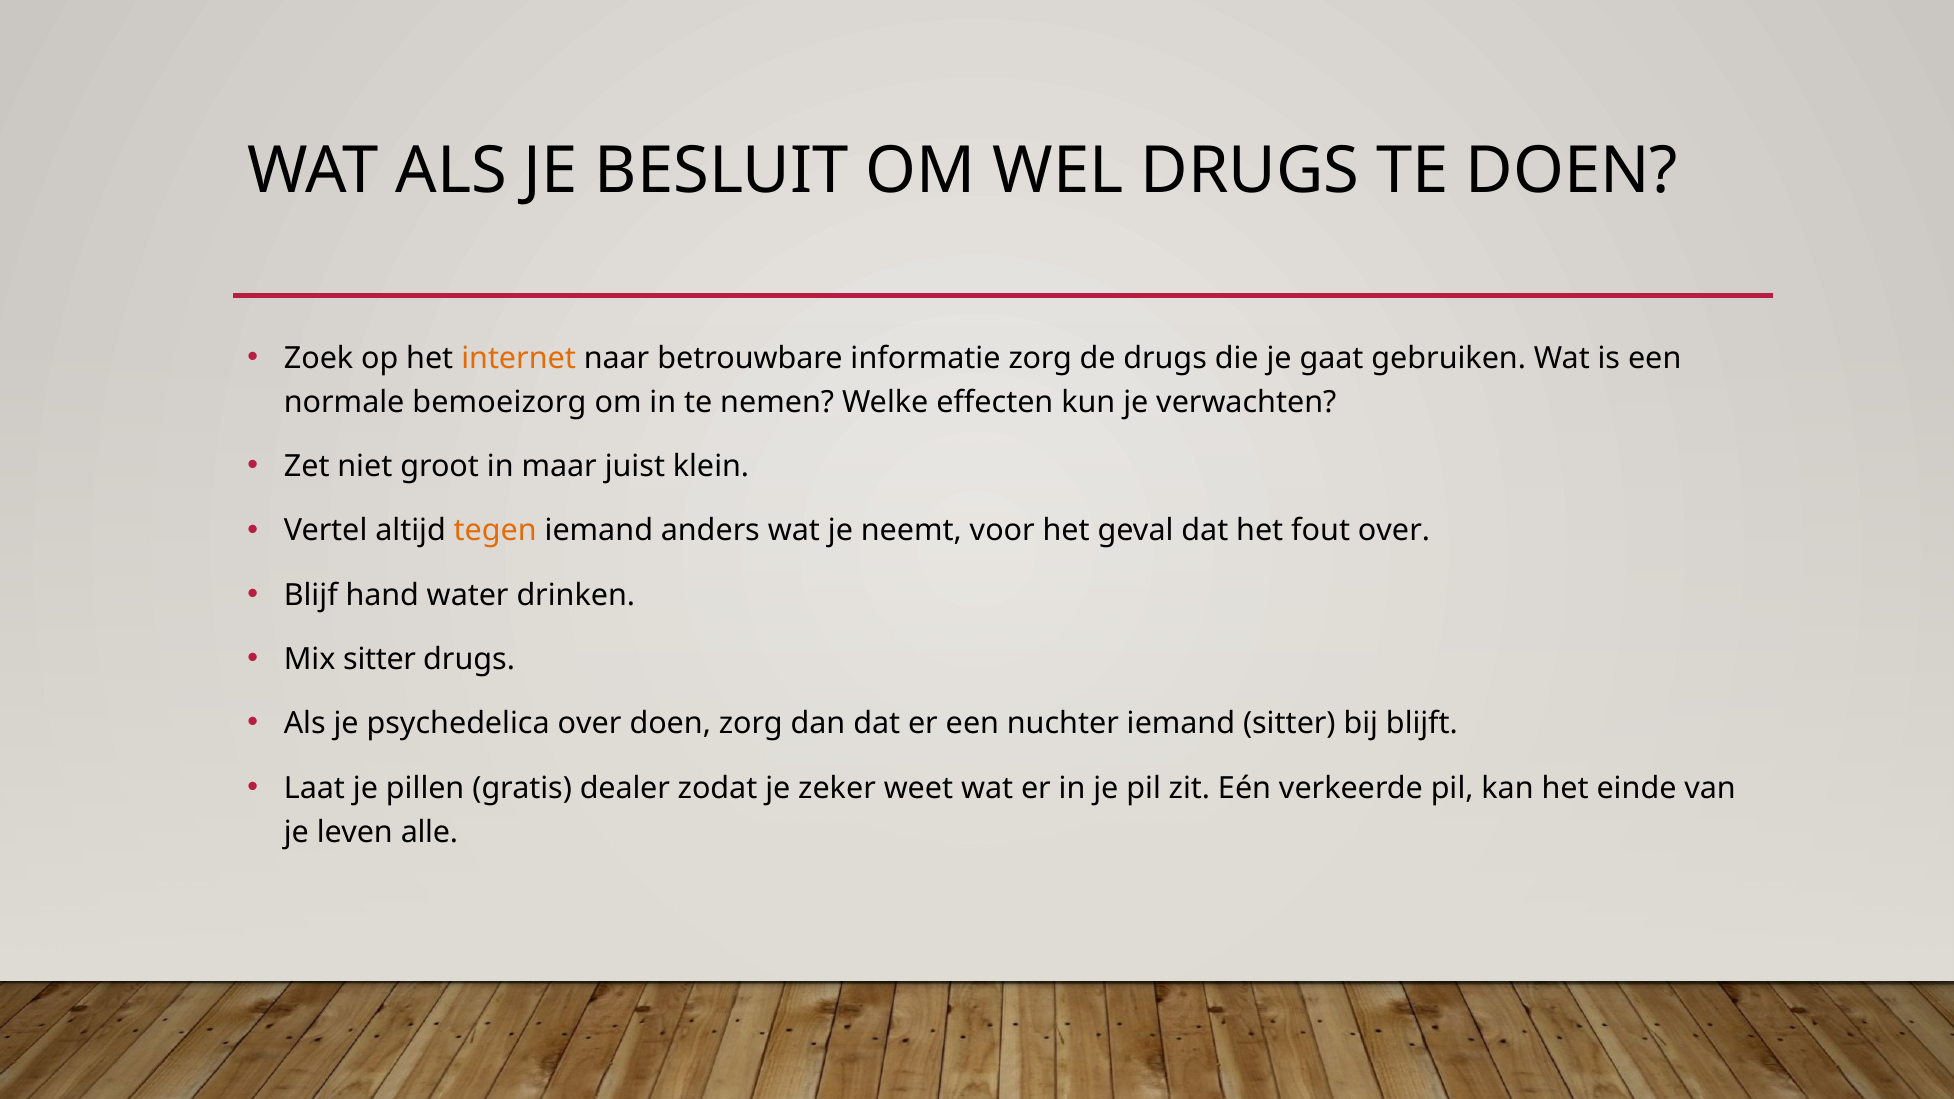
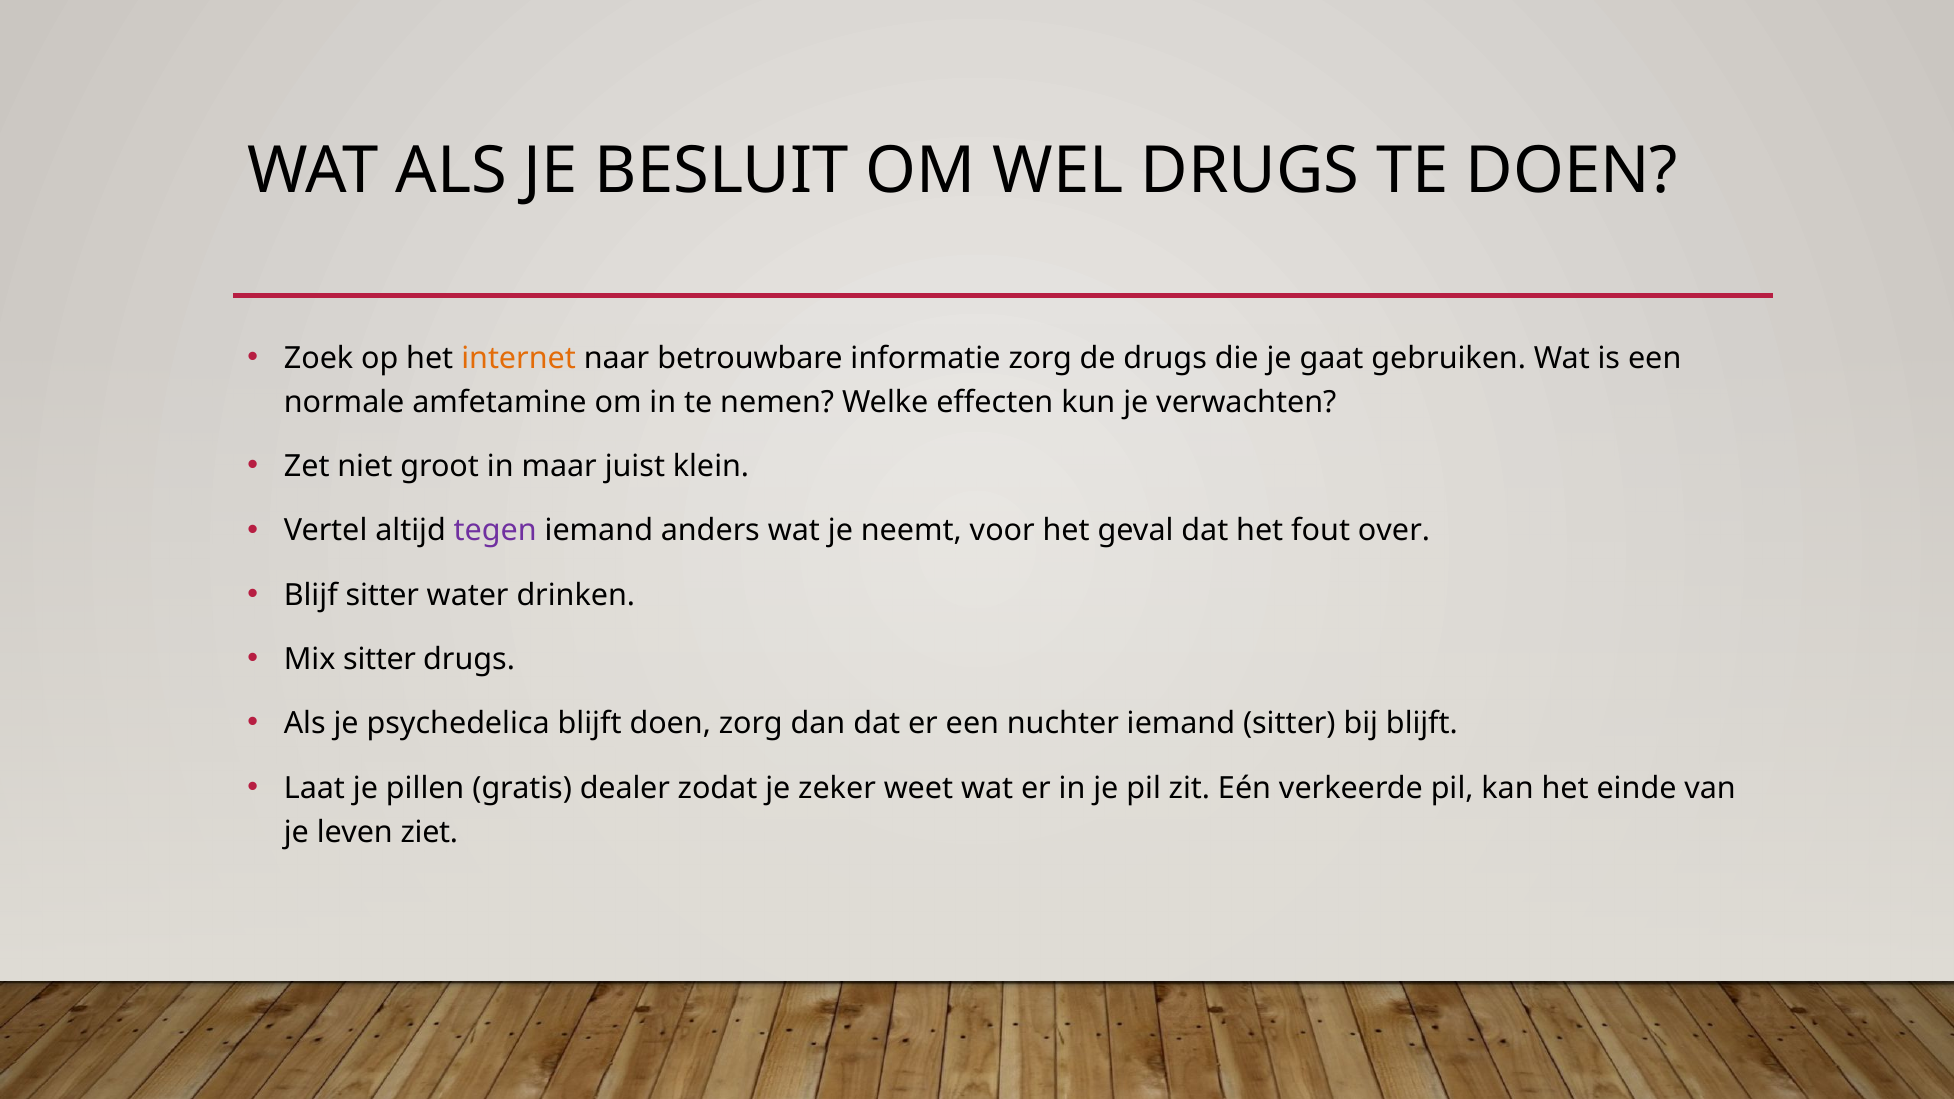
bemoeizorg: bemoeizorg -> amfetamine (499, 402)
tegen colour: orange -> purple (495, 531)
Blijf hand: hand -> sitter (382, 595)
psychedelica over: over -> blijft (590, 724)
alle: alle -> ziet (429, 832)
